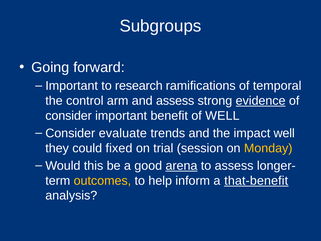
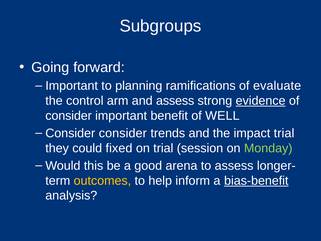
research: research -> planning (139, 86)
temporal: temporal -> evaluate (277, 86)
Consider evaluate: evaluate -> consider (123, 133)
impact well: well -> trial (284, 133)
Monday colour: yellow -> light green (268, 148)
arena underline: present -> none (181, 166)
that-benefit: that-benefit -> bias-benefit (256, 180)
